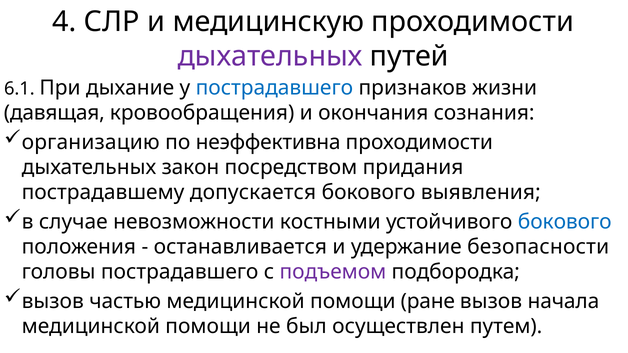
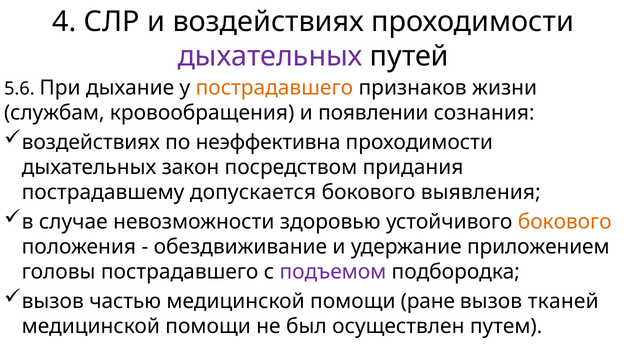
и медицинскую: медицинскую -> воздействиях (268, 22)
6.1: 6.1 -> 5.6 (19, 89)
пострадавшего colour: blue -> orange (274, 88)
давящая: давящая -> службам (54, 113)
окончания: окончания -> появлении (373, 113)
организацию: организацию -> воздействиях (91, 142)
костными: костными -> здоровью (330, 222)
бокового colour: blue -> orange (565, 222)
останавливается: останавливается -> обездвиживание (240, 247)
безопасности: безопасности -> приложением (538, 247)
начала: начала -> тканей (563, 301)
